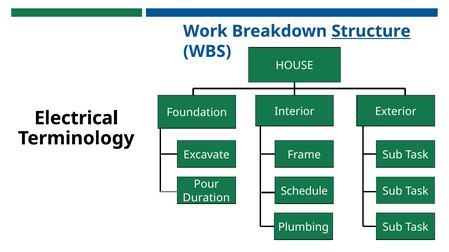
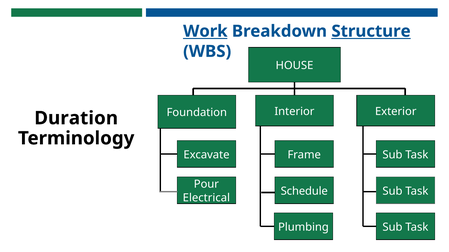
Work underline: none -> present (205, 31)
Electrical: Electrical -> Duration (76, 118)
Duration: Duration -> Electrical (206, 198)
